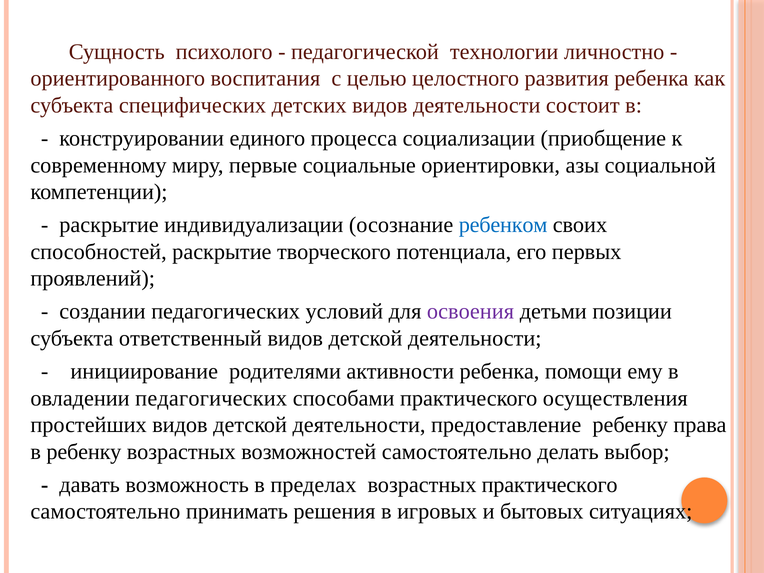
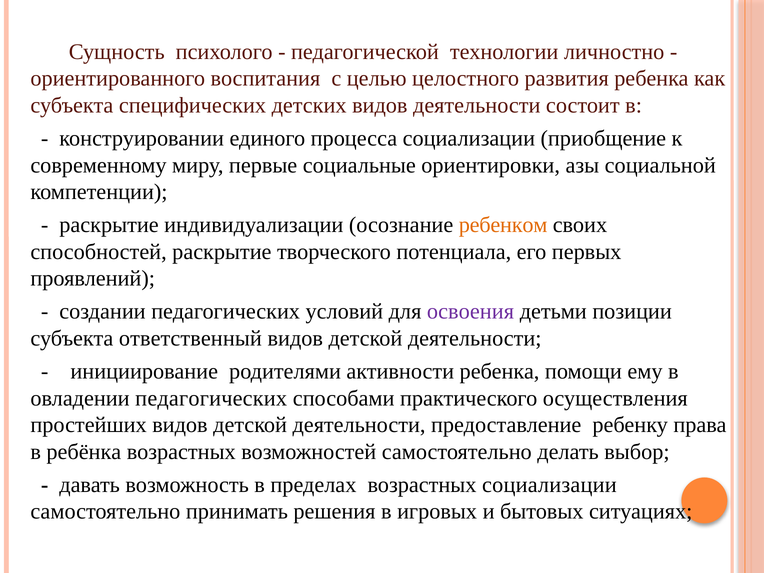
ребенком colour: blue -> orange (503, 225)
в ребенку: ребенку -> ребёнка (84, 452)
возрастных практического: практического -> социализации (549, 485)
